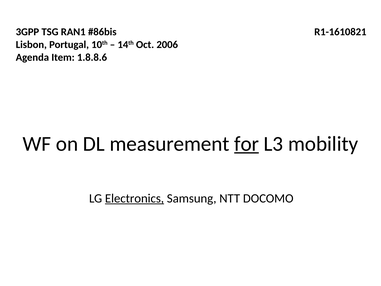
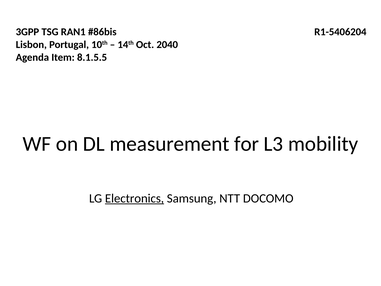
R1-1610821: R1-1610821 -> R1-5406204 (340, 32)
2006: 2006 -> 2040 (167, 45)
1.8.8.6: 1.8.8.6 -> 8.1.5.5 (92, 57)
for underline: present -> none (247, 144)
